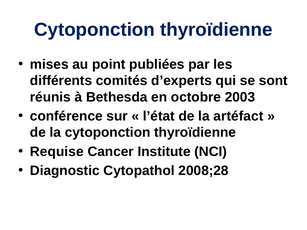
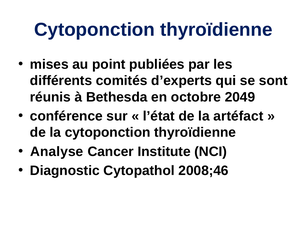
2003: 2003 -> 2049 (240, 97)
Requise: Requise -> Analyse (57, 152)
2008;28: 2008;28 -> 2008;46 (204, 171)
